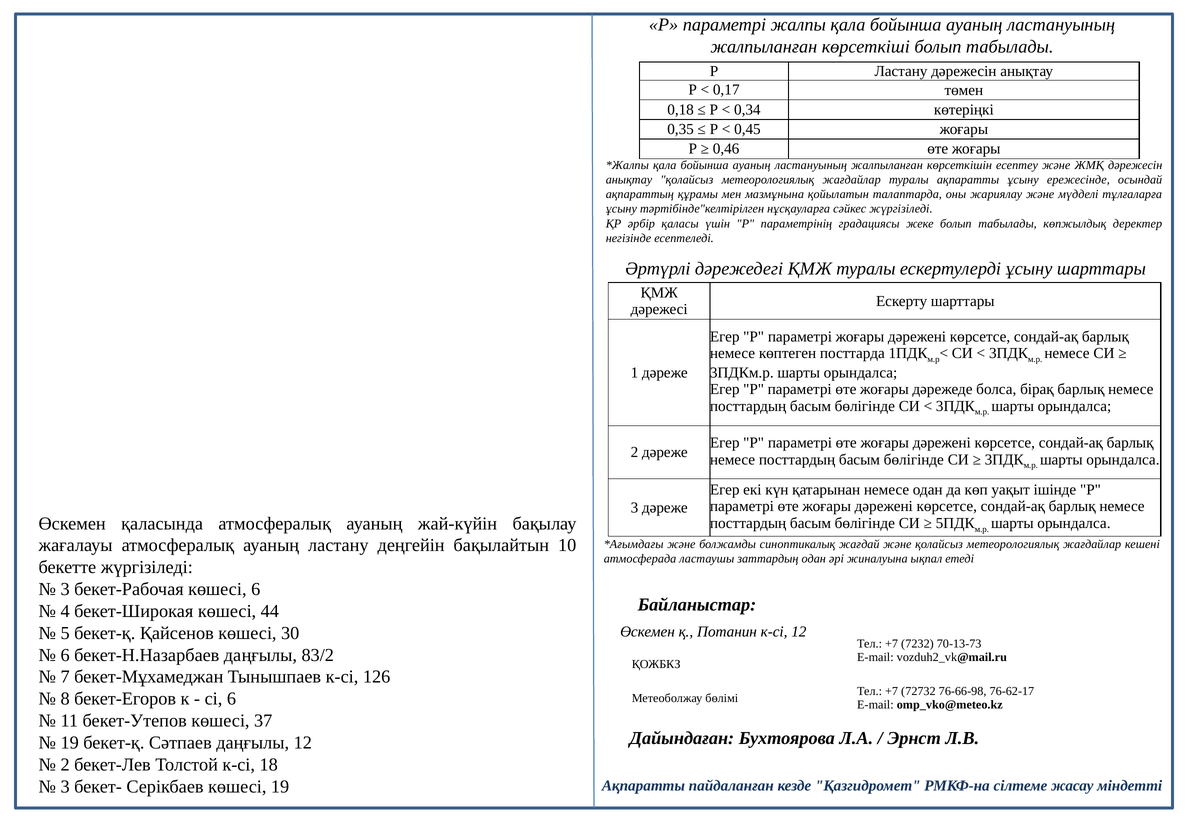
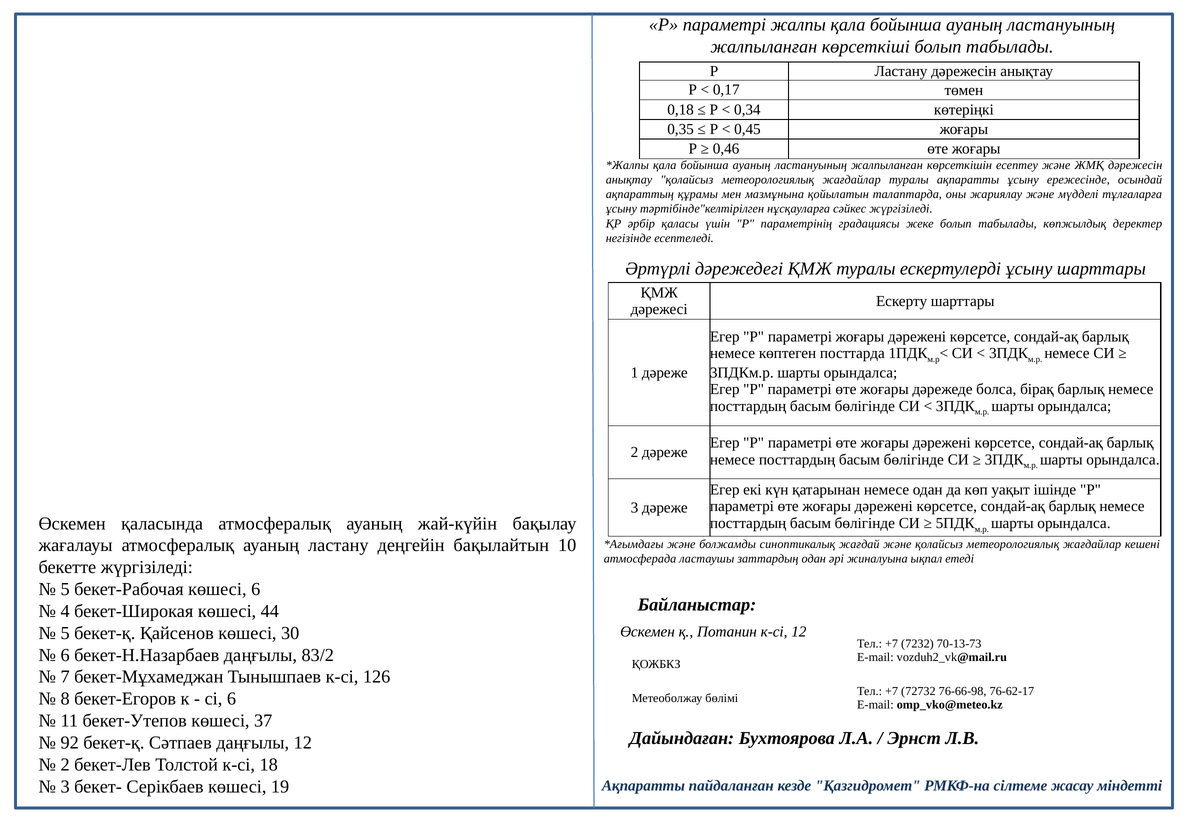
3: 3 -> 5 (65, 590)
19: 19 -> 92 (70, 743)
